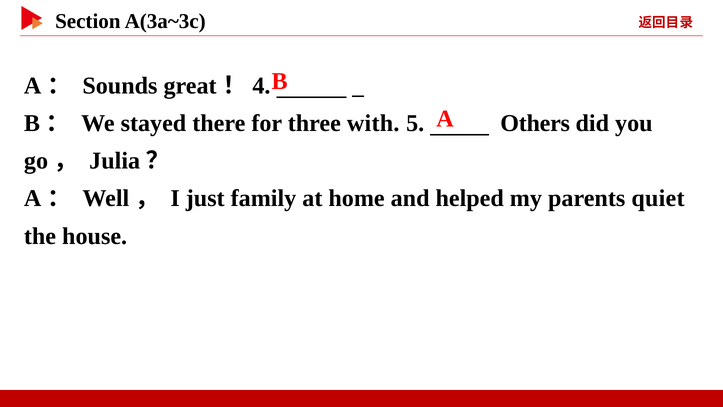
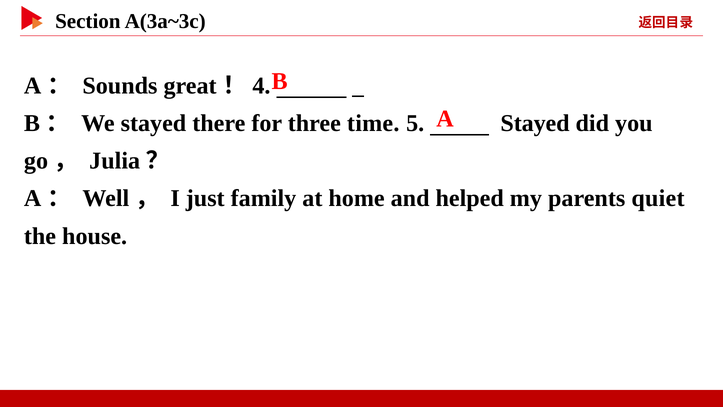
with: with -> time (373, 123)
5 Others: Others -> Stayed (535, 123)
